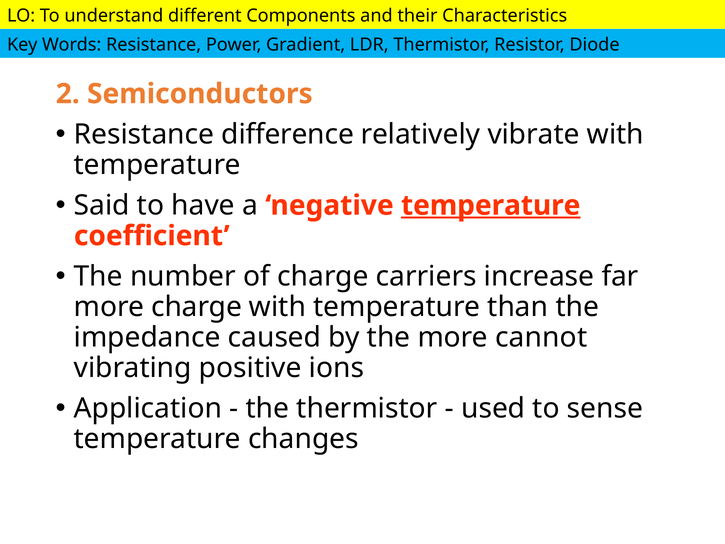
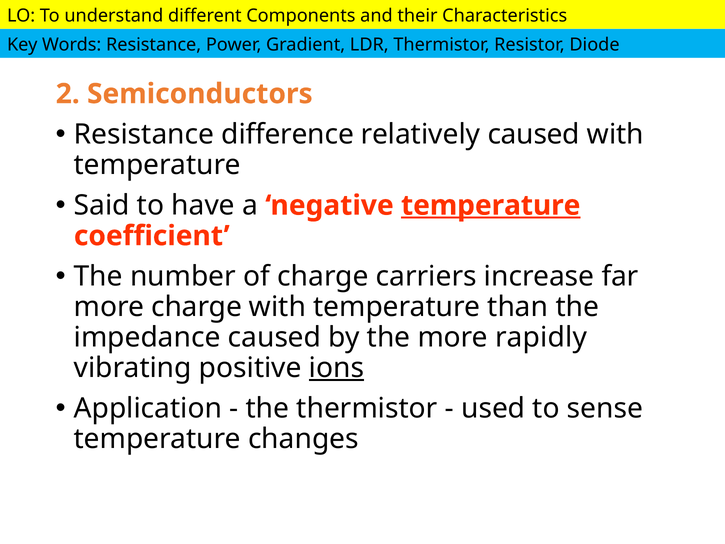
relatively vibrate: vibrate -> caused (534, 134)
cannot: cannot -> rapidly (541, 337)
ions underline: none -> present (336, 368)
